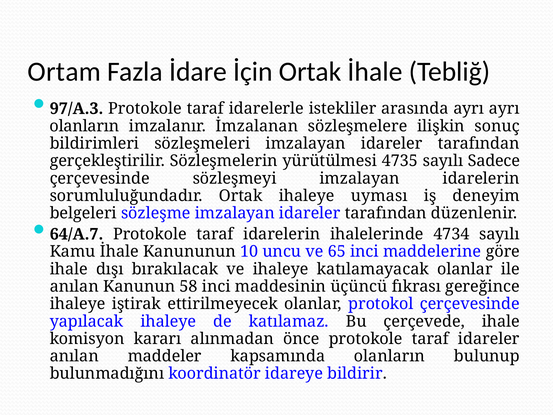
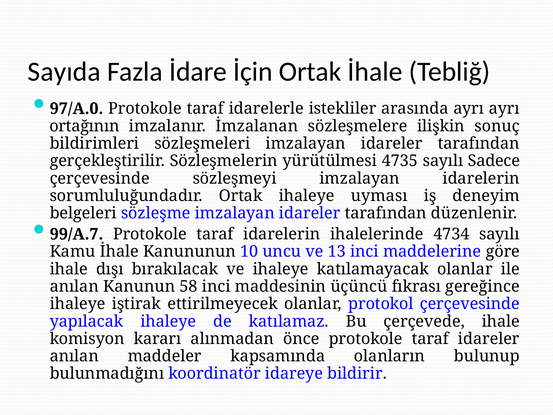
Ortam: Ortam -> Sayıda (64, 72)
97/A.3: 97/A.3 -> 97/A.0 (76, 109)
olanların: olanların -> ortağının (85, 126)
64/A.7: 64/A.7 -> 99/A.7 (76, 234)
65: 65 -> 13 (337, 251)
